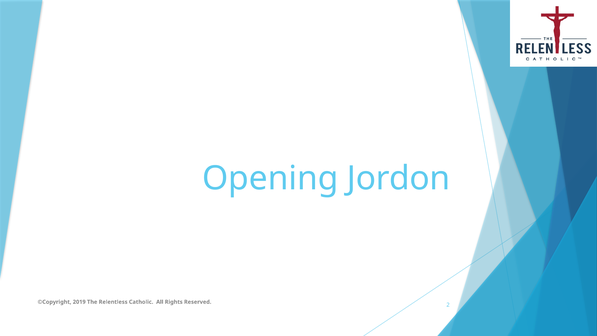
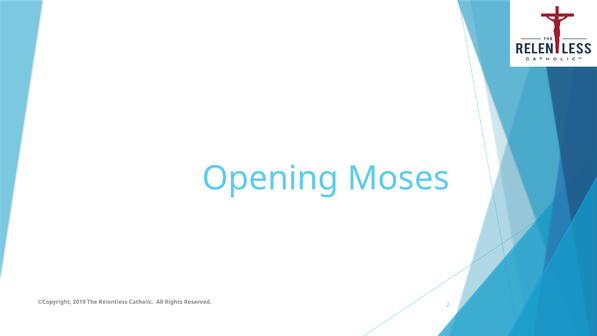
Jordon: Jordon -> Moses (398, 178)
